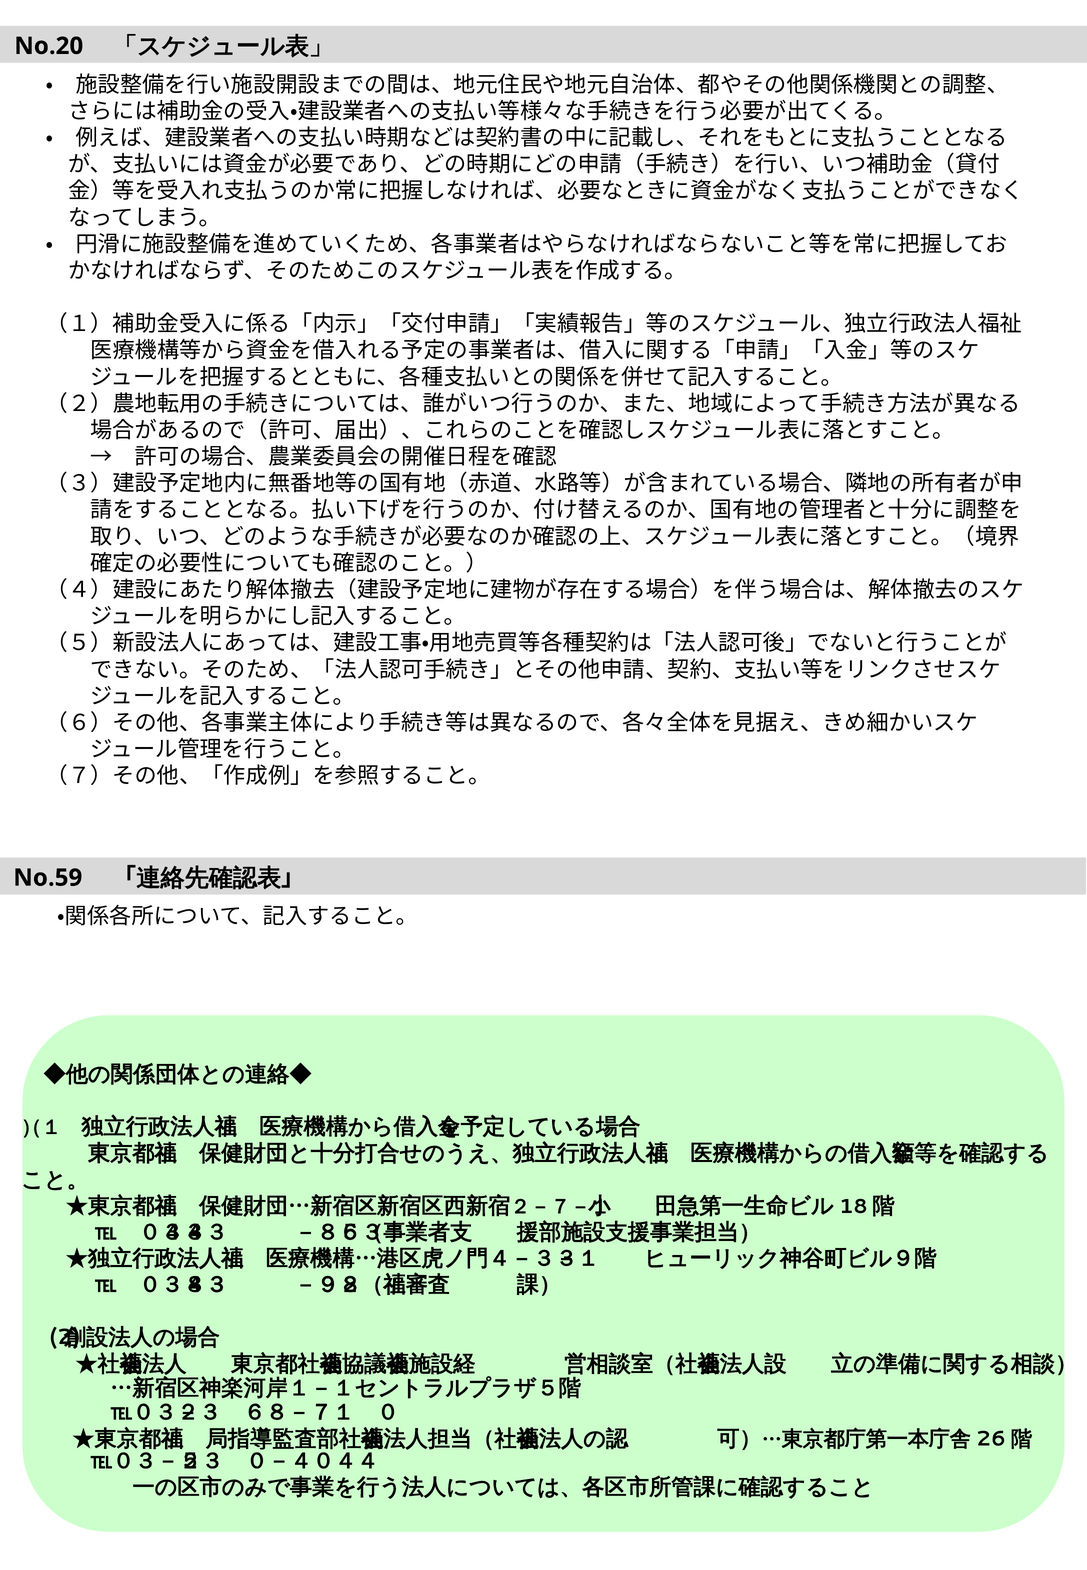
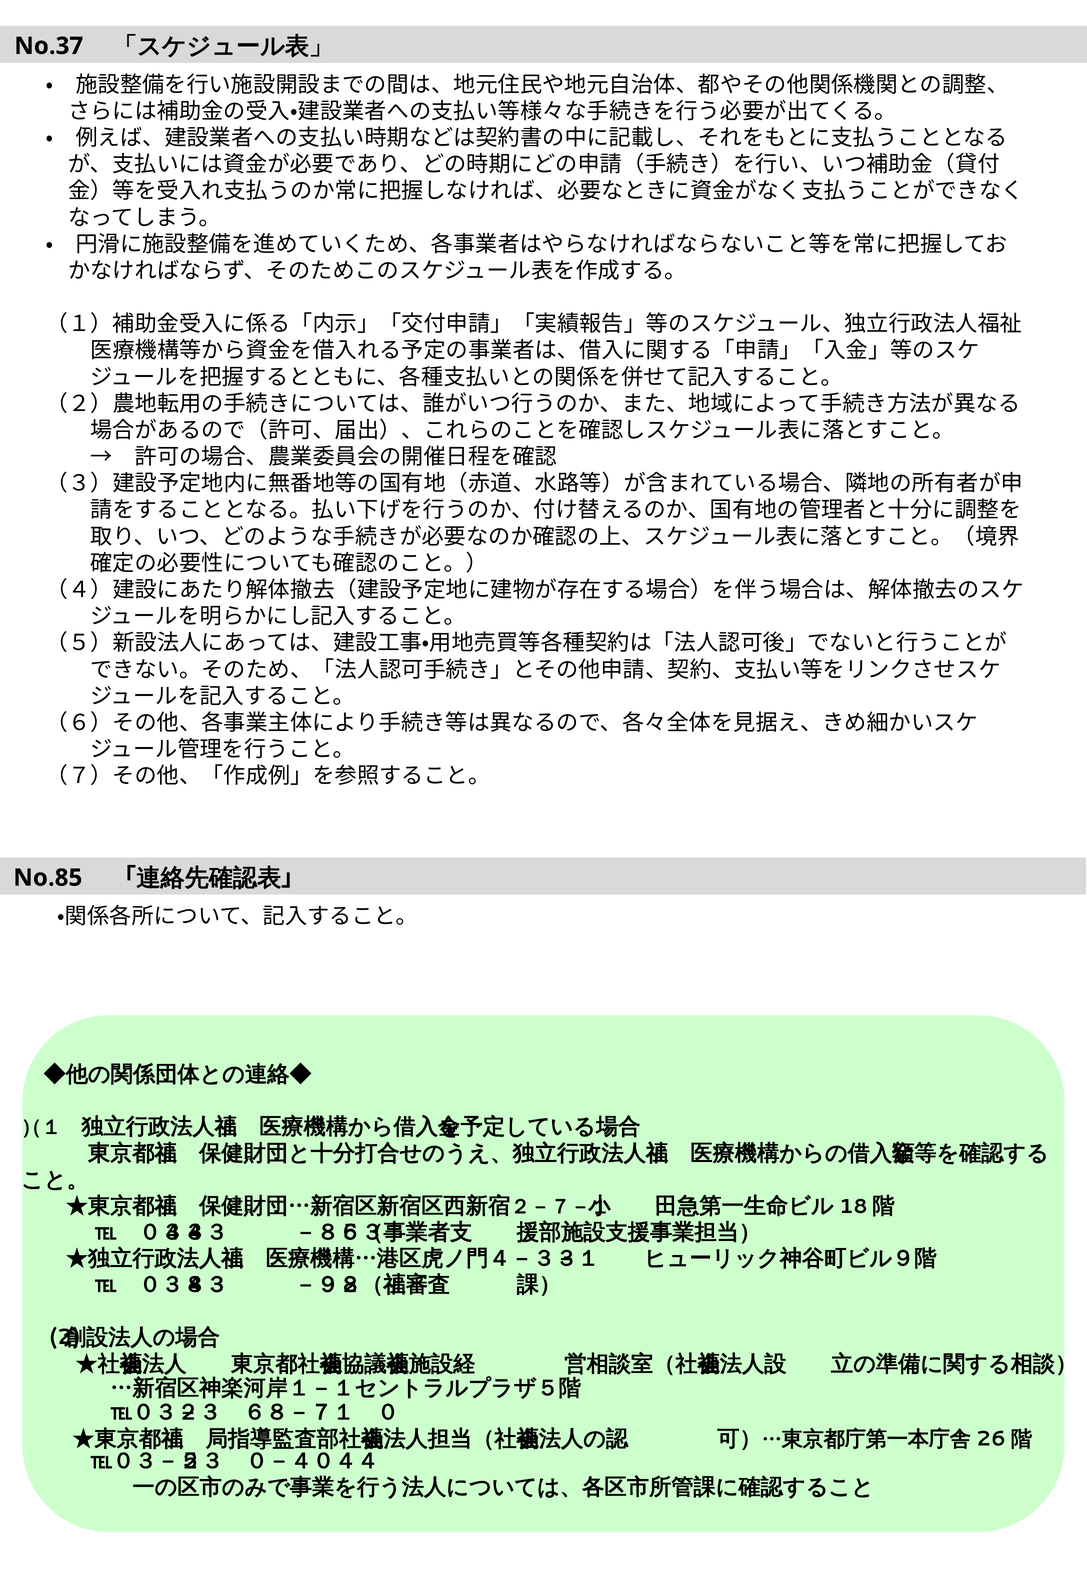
No.20: No.20 -> No.37 (49, 46)
No.59: No.59 -> No.85 (48, 878)
